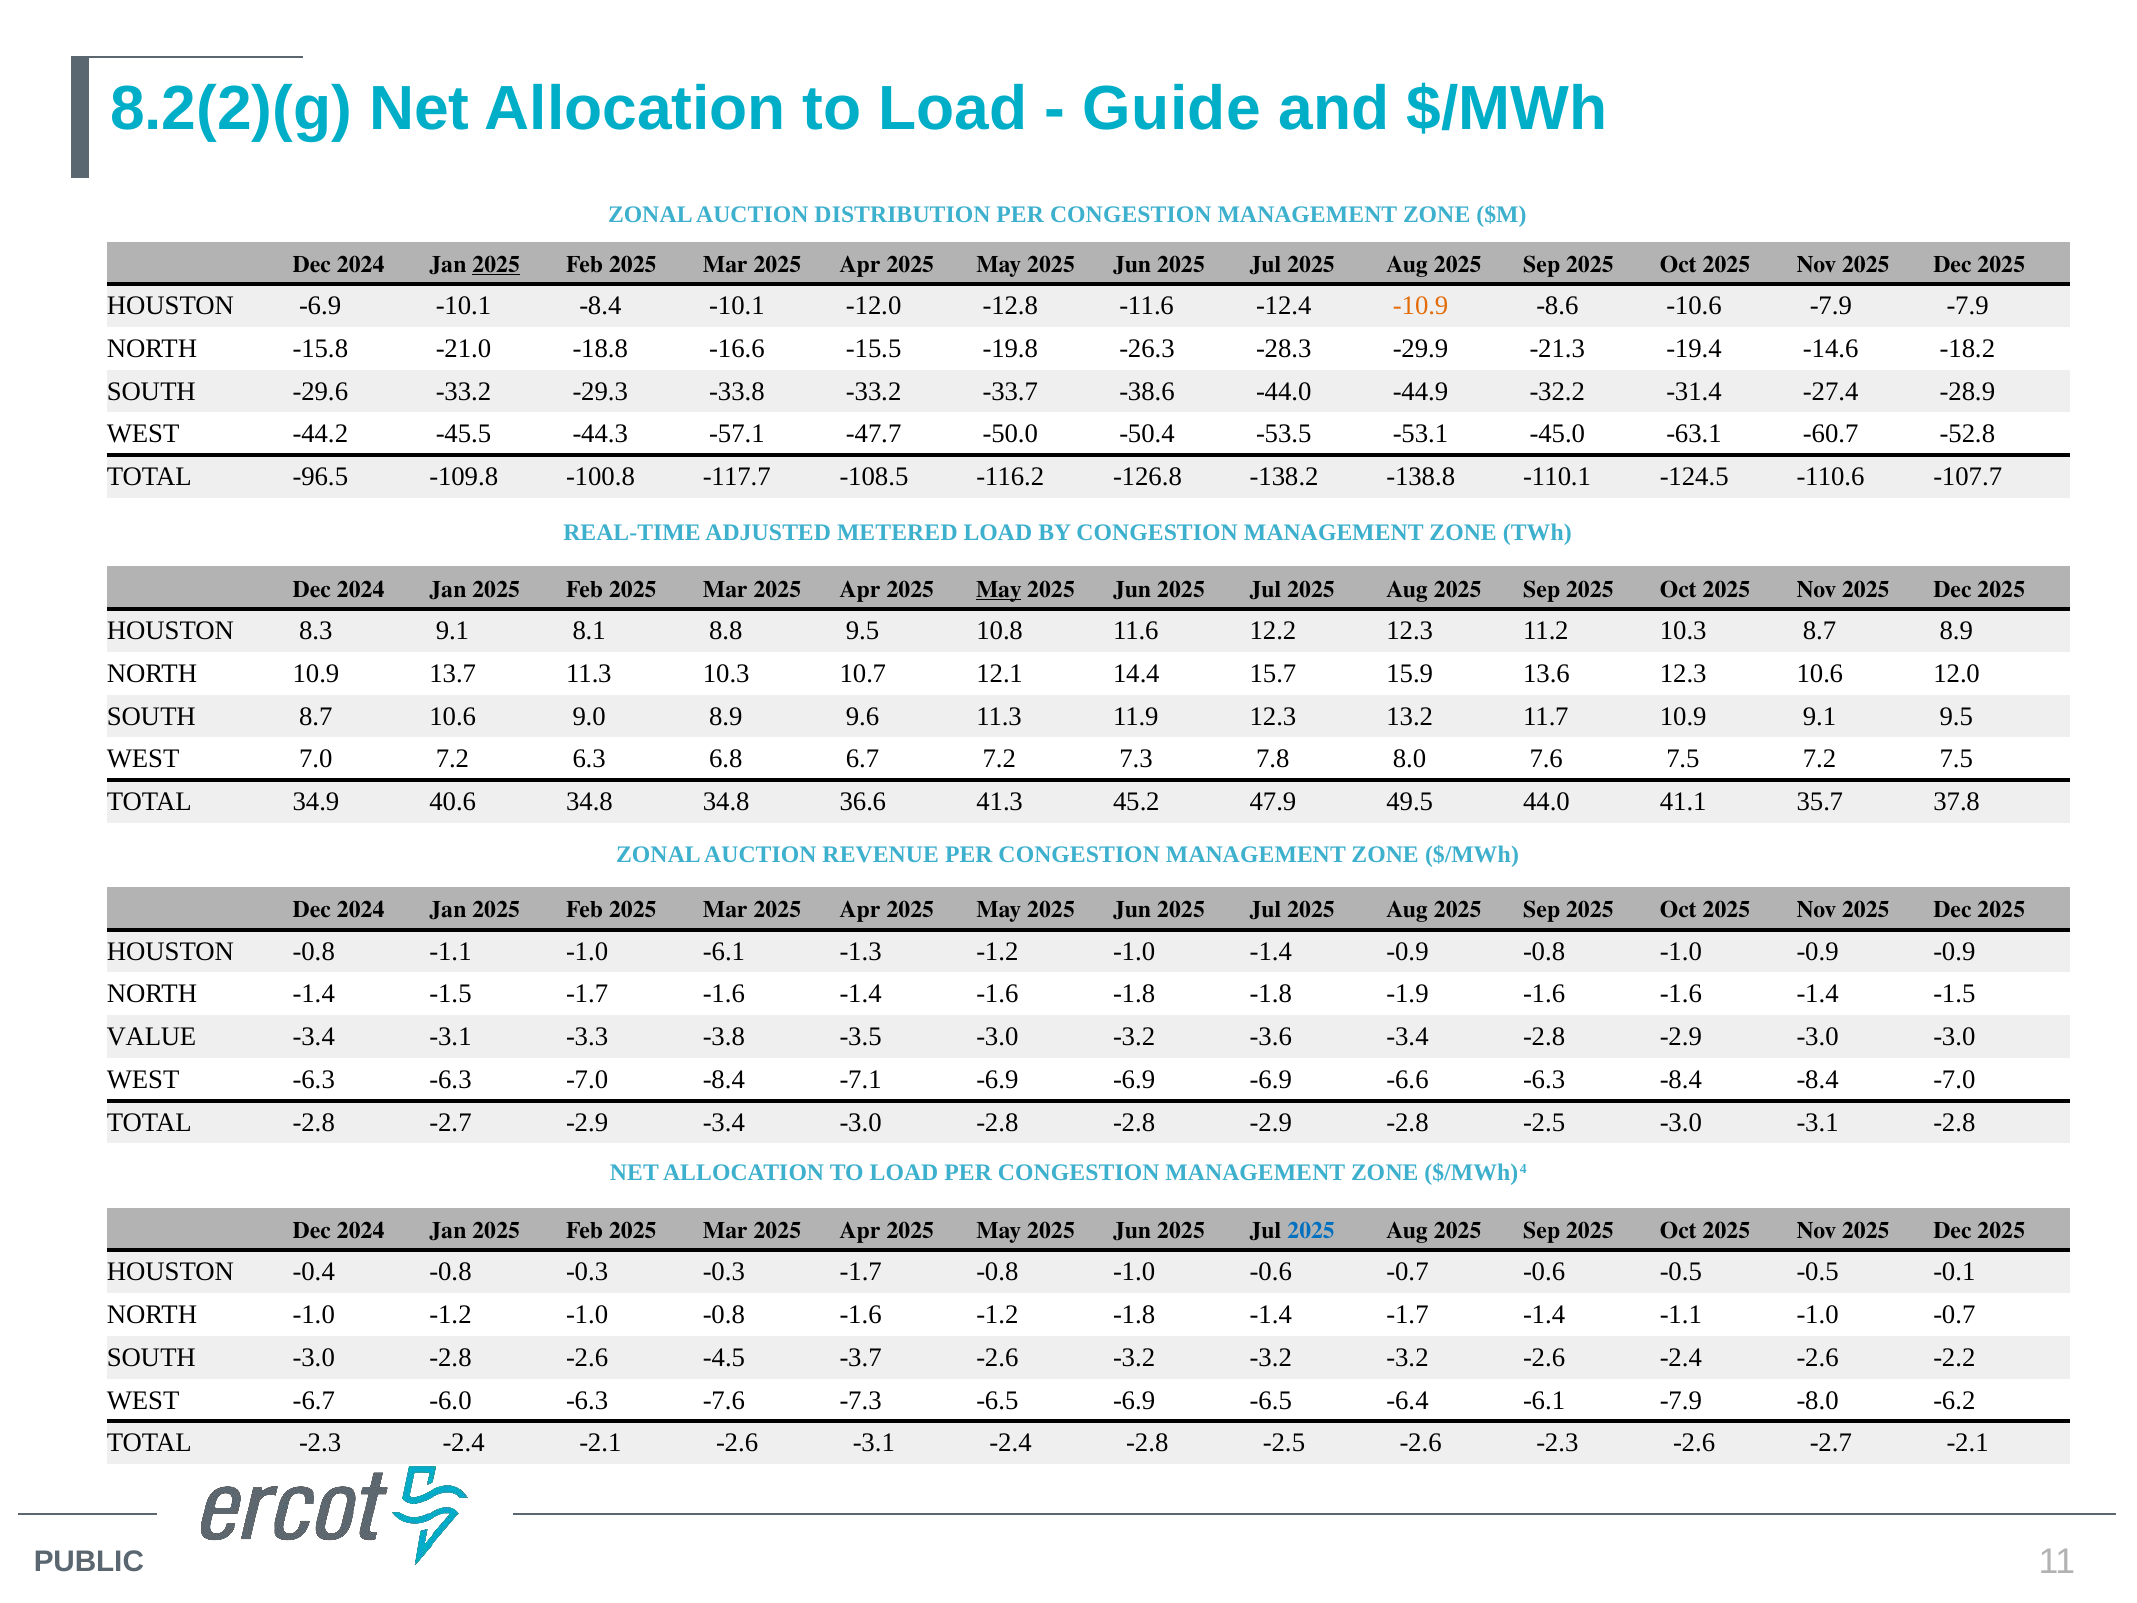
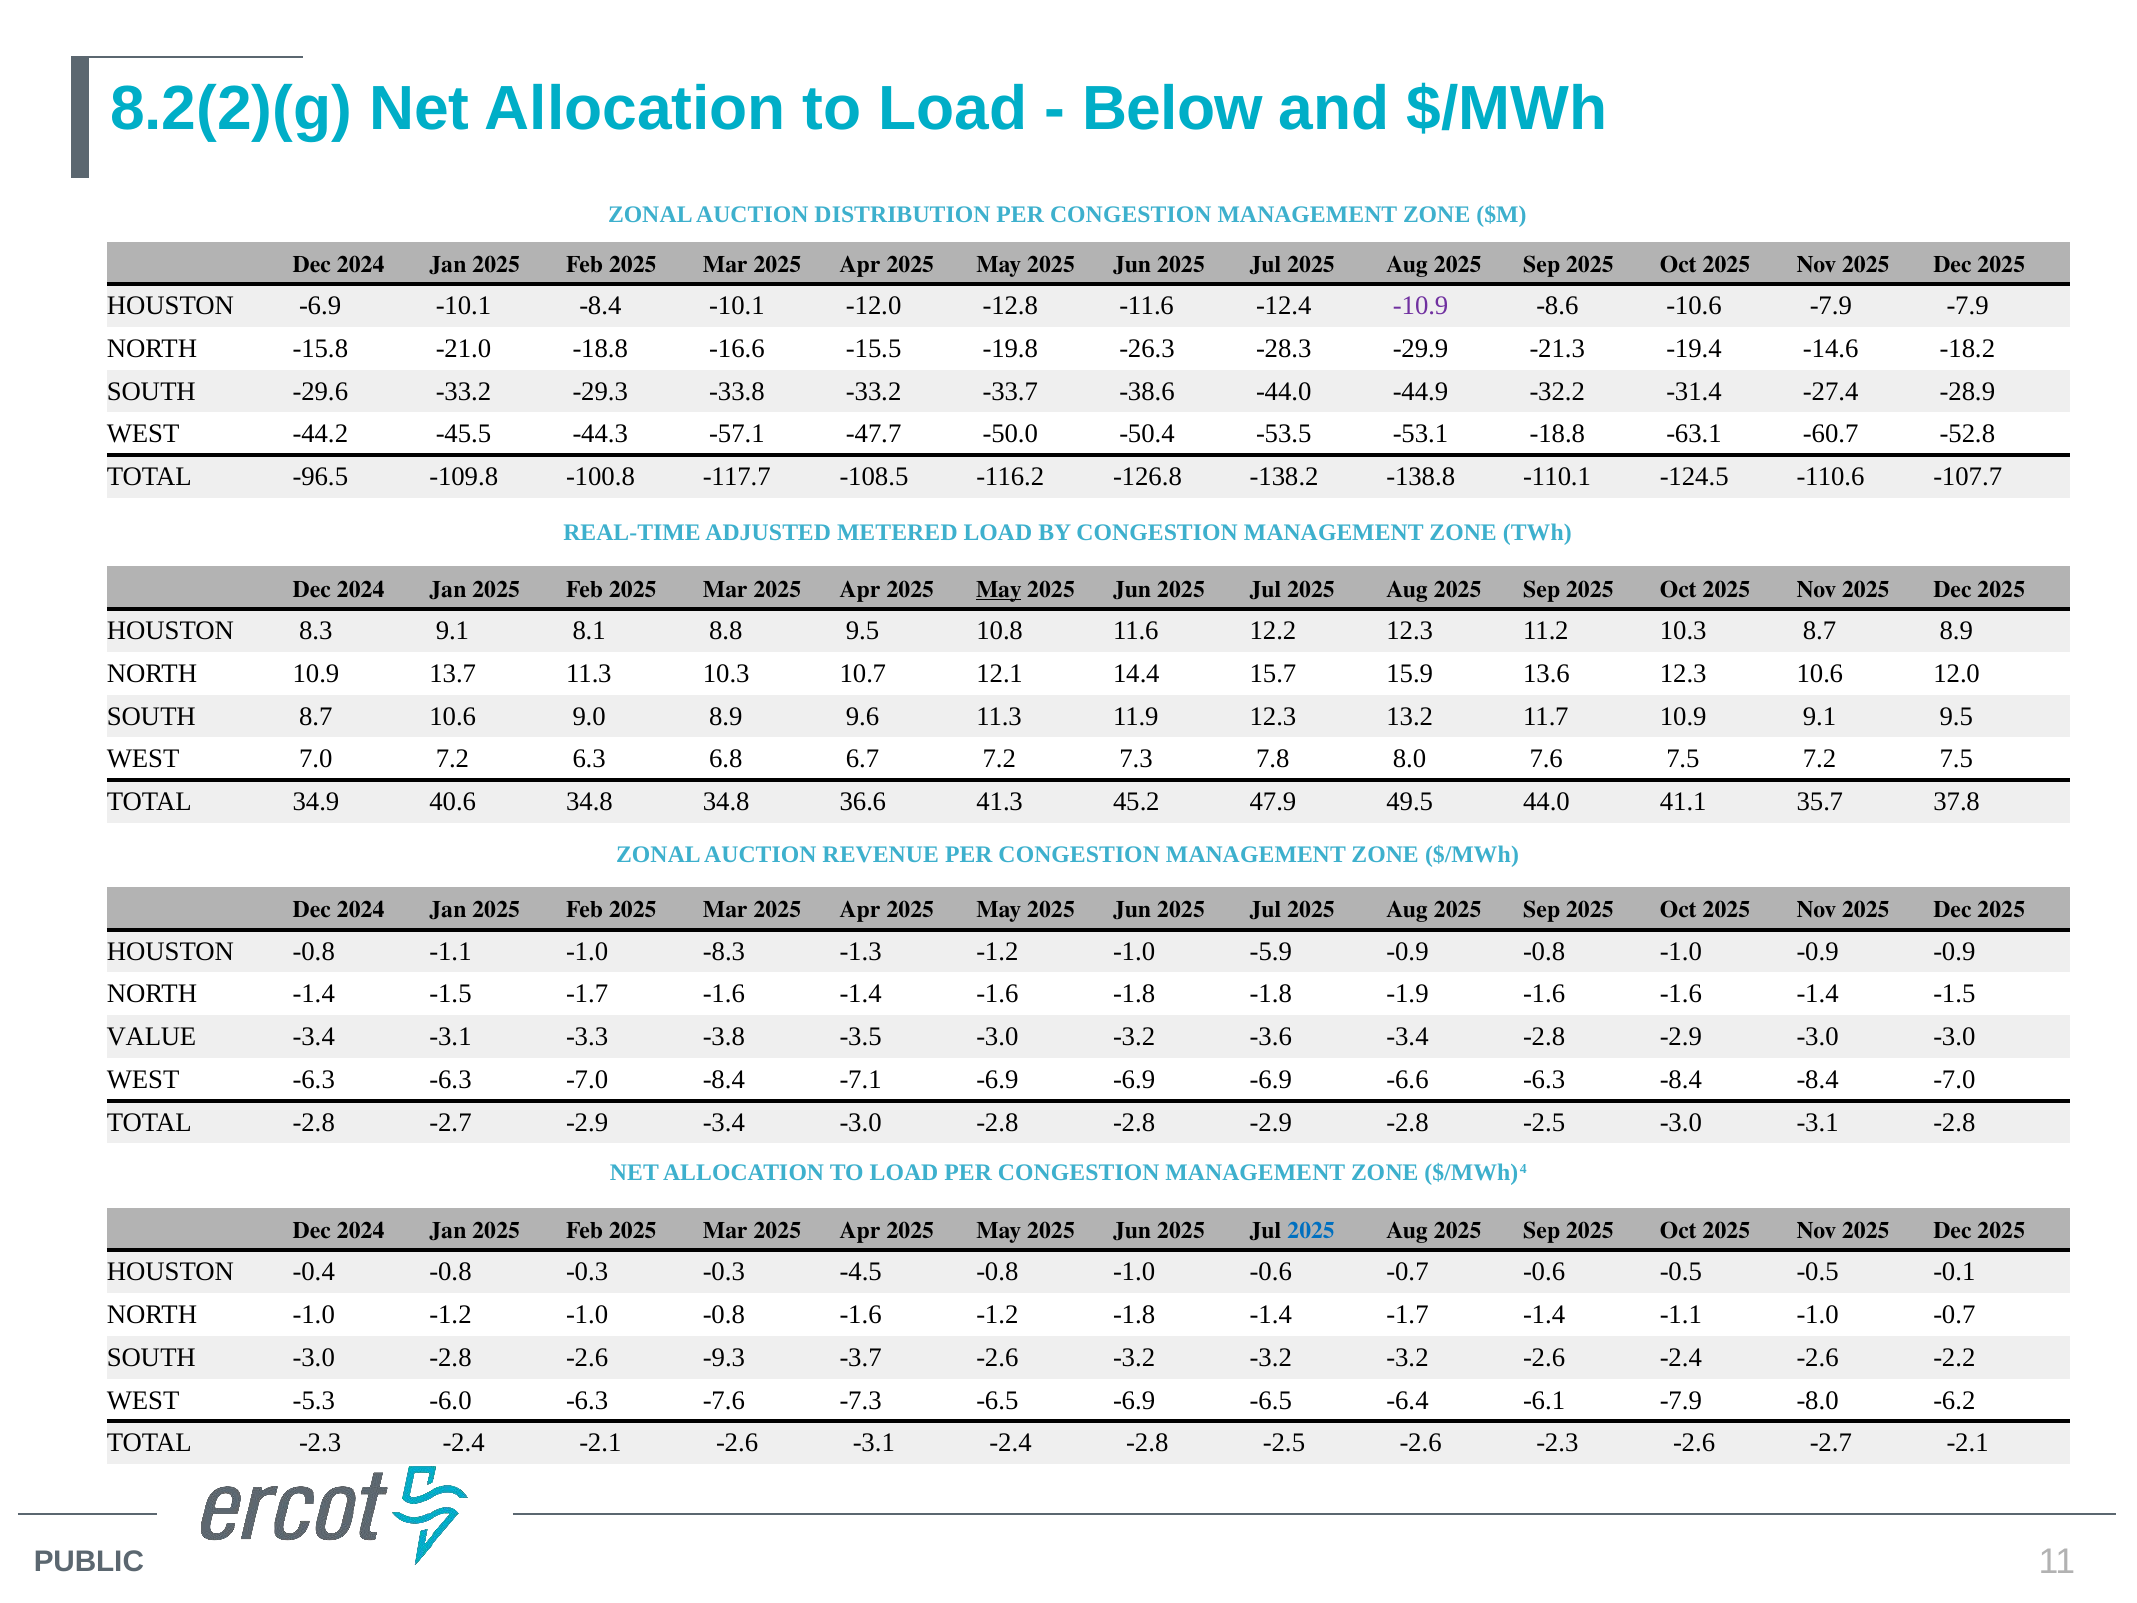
Guide: Guide -> Below (1173, 109)
2025 underline: present -> none (496, 264)
-10.9 colour: orange -> purple (1421, 306)
-53.1 -45.0: -45.0 -> -18.8 (1557, 434)
-1.0 -6.1: -6.1 -> -8.3 (724, 951)
-1.0 -1.4: -1.4 -> -5.9 (1271, 951)
-0.3 -1.7: -1.7 -> -4.5 (861, 1272)
-4.5: -4.5 -> -9.3 (724, 1357)
-6.7: -6.7 -> -5.3 (314, 1400)
